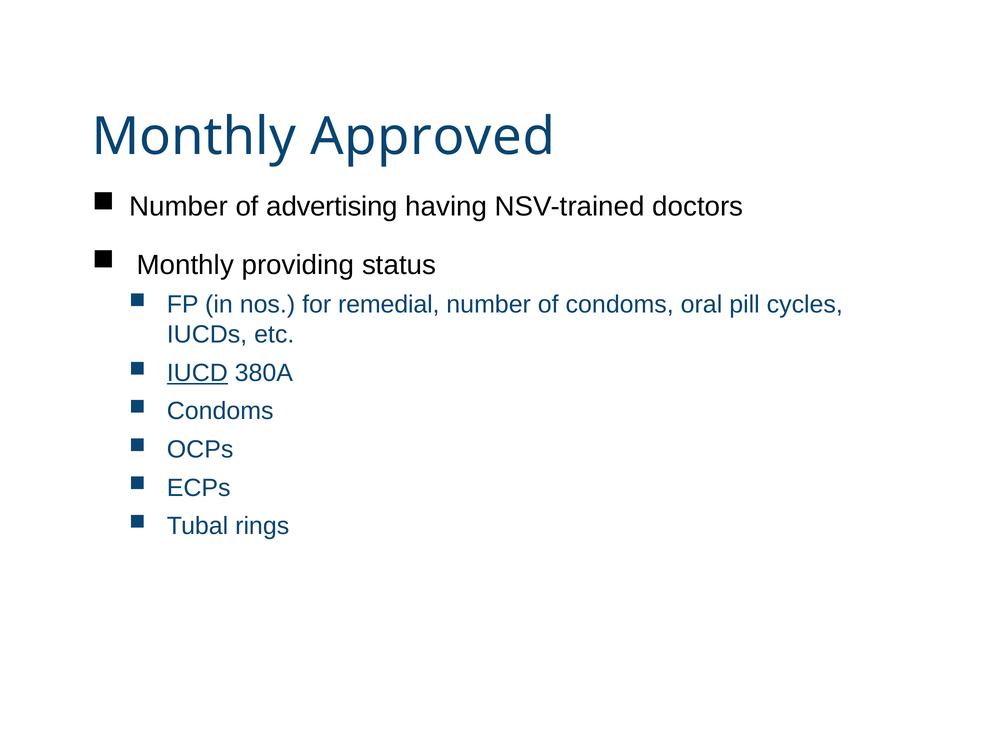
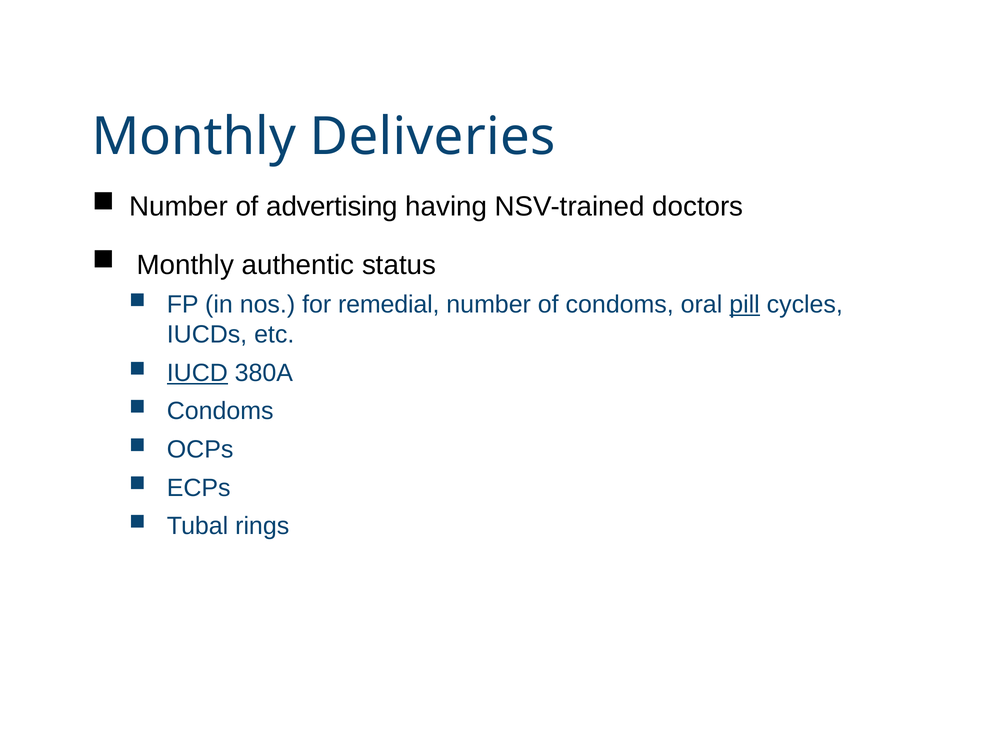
Approved: Approved -> Deliveries (433, 137)
providing: providing -> authentic (298, 265)
pill underline: none -> present (745, 305)
